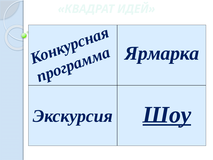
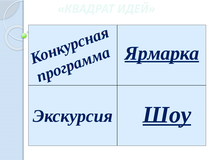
Ярмарка underline: none -> present (162, 53)
